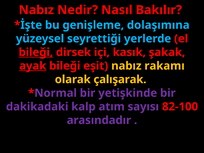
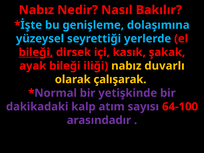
ayak underline: present -> none (33, 66)
eşit: eşit -> iliği (96, 66)
rakamı: rakamı -> duvarlı (165, 66)
82-100: 82-100 -> 64-100 (180, 107)
